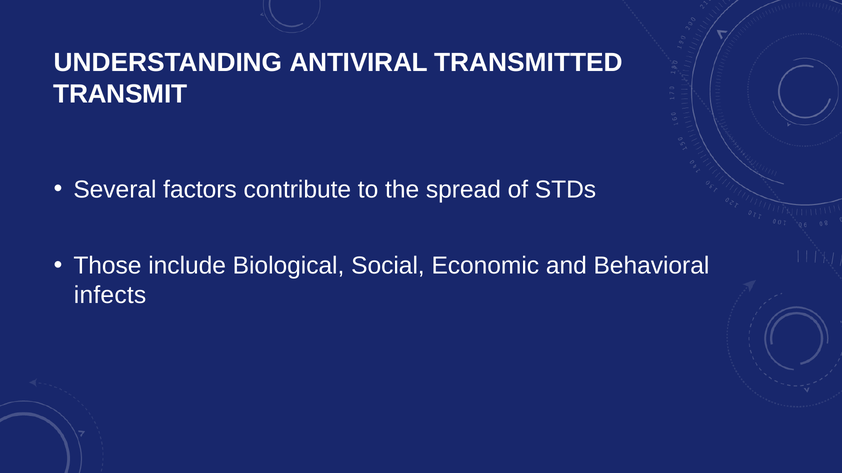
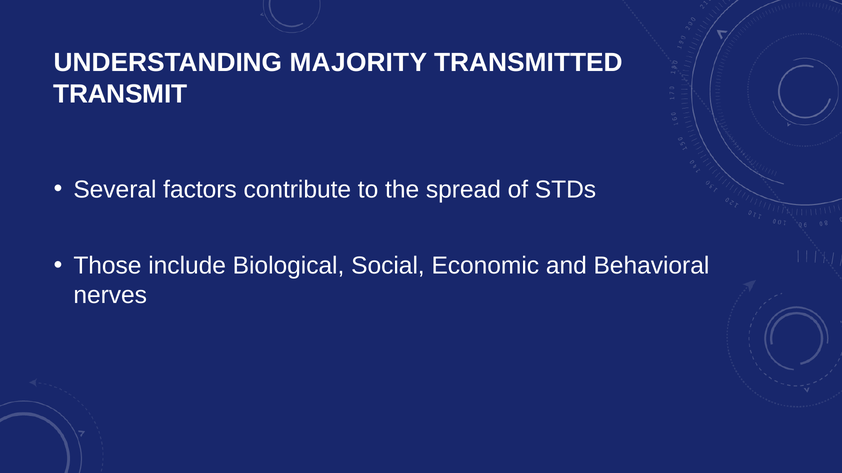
ANTIVIRAL: ANTIVIRAL -> MAJORITY (359, 63)
infects: infects -> nerves (110, 296)
